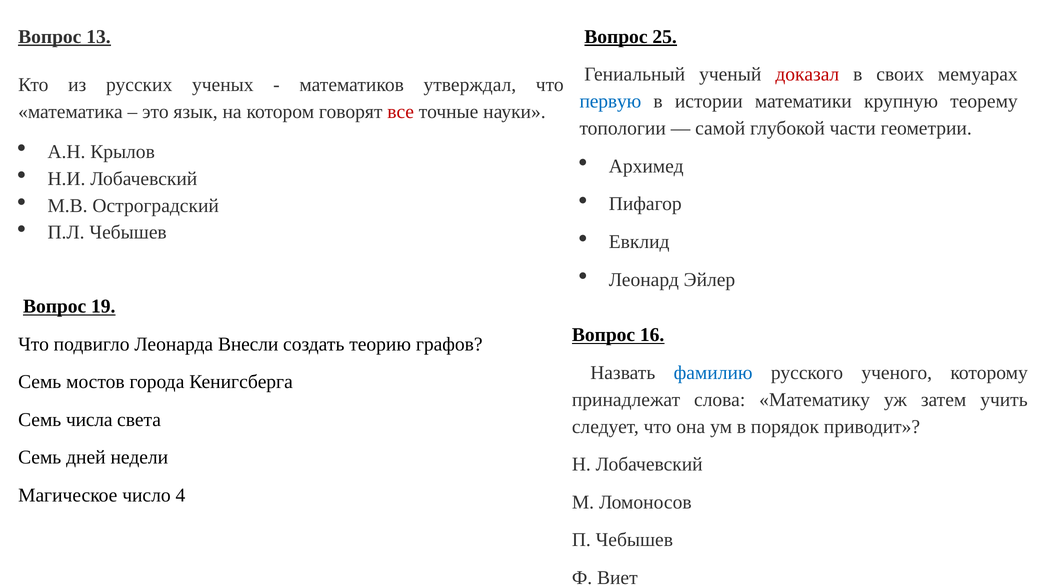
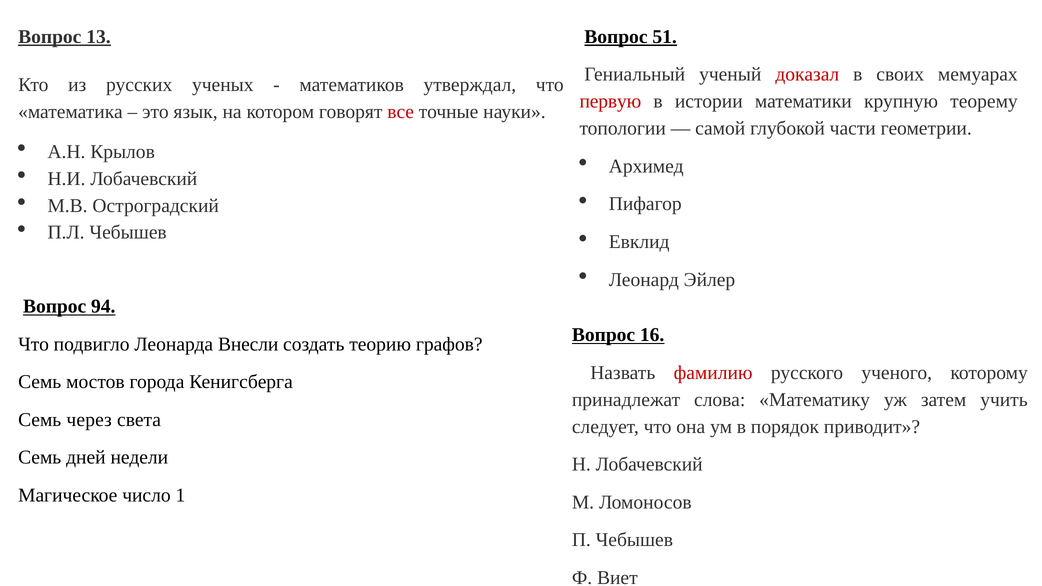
25: 25 -> 51 (665, 37)
первую colour: blue -> red (610, 101)
19: 19 -> 94 (103, 306)
фамилию colour: blue -> red (713, 373)
числа: числа -> через (89, 420)
4: 4 -> 1 (180, 495)
